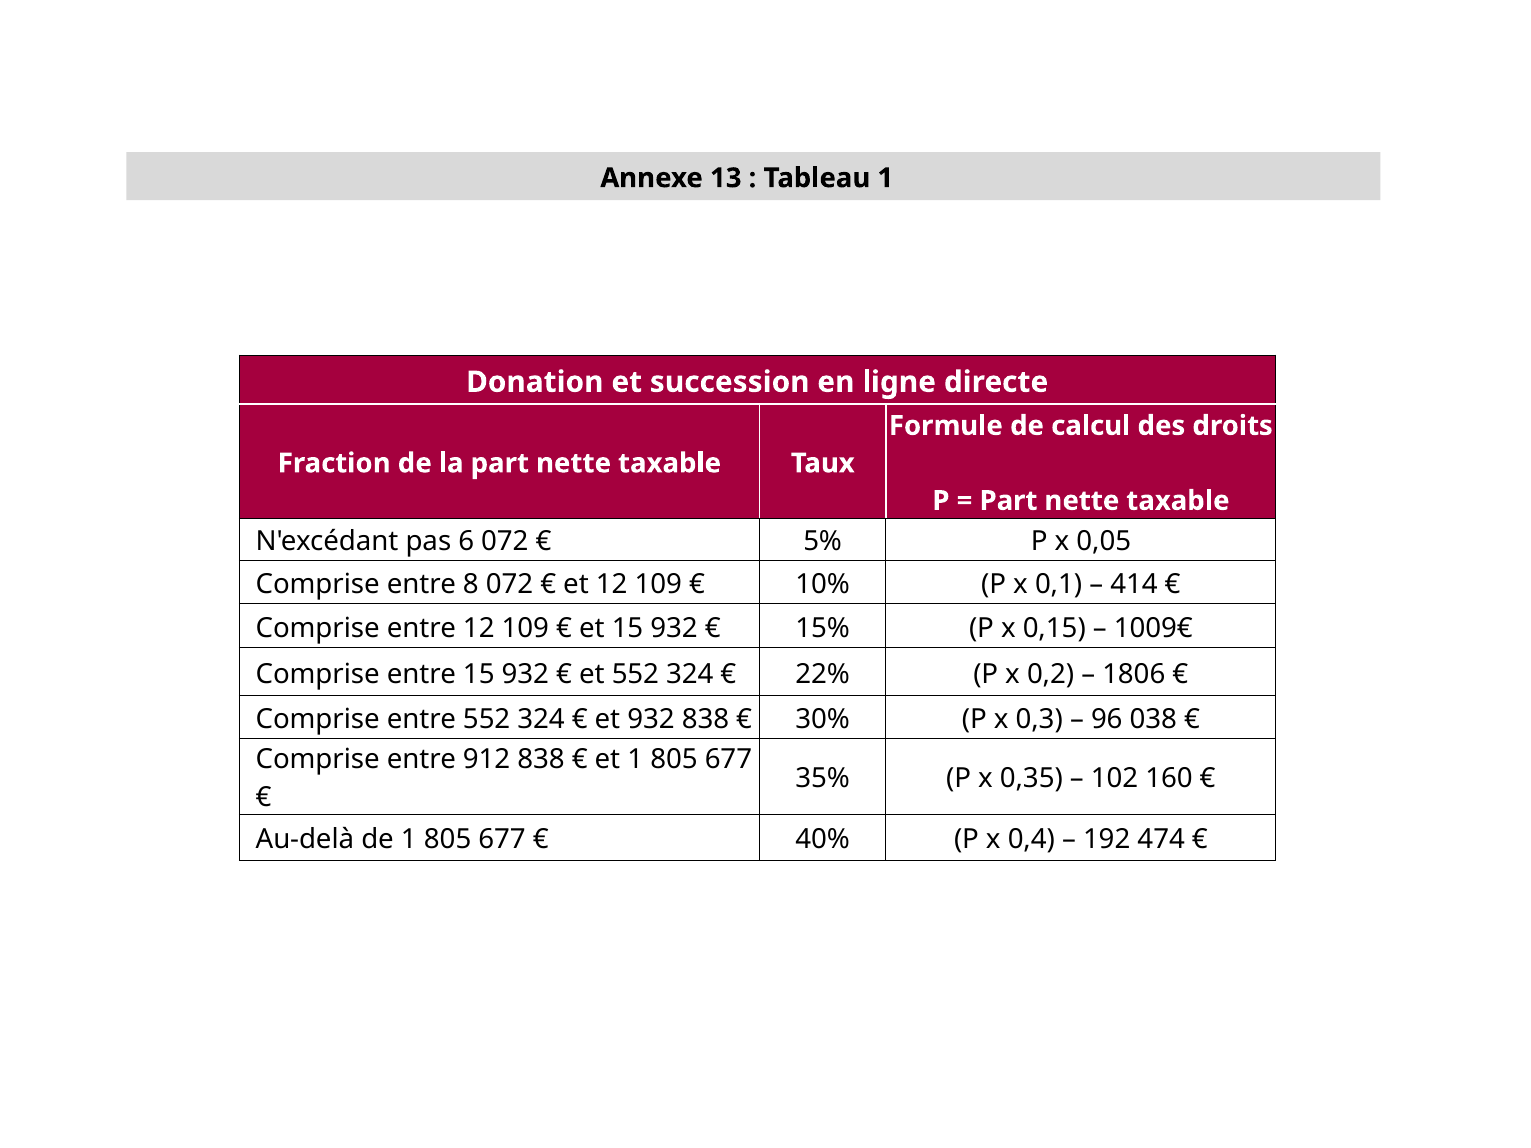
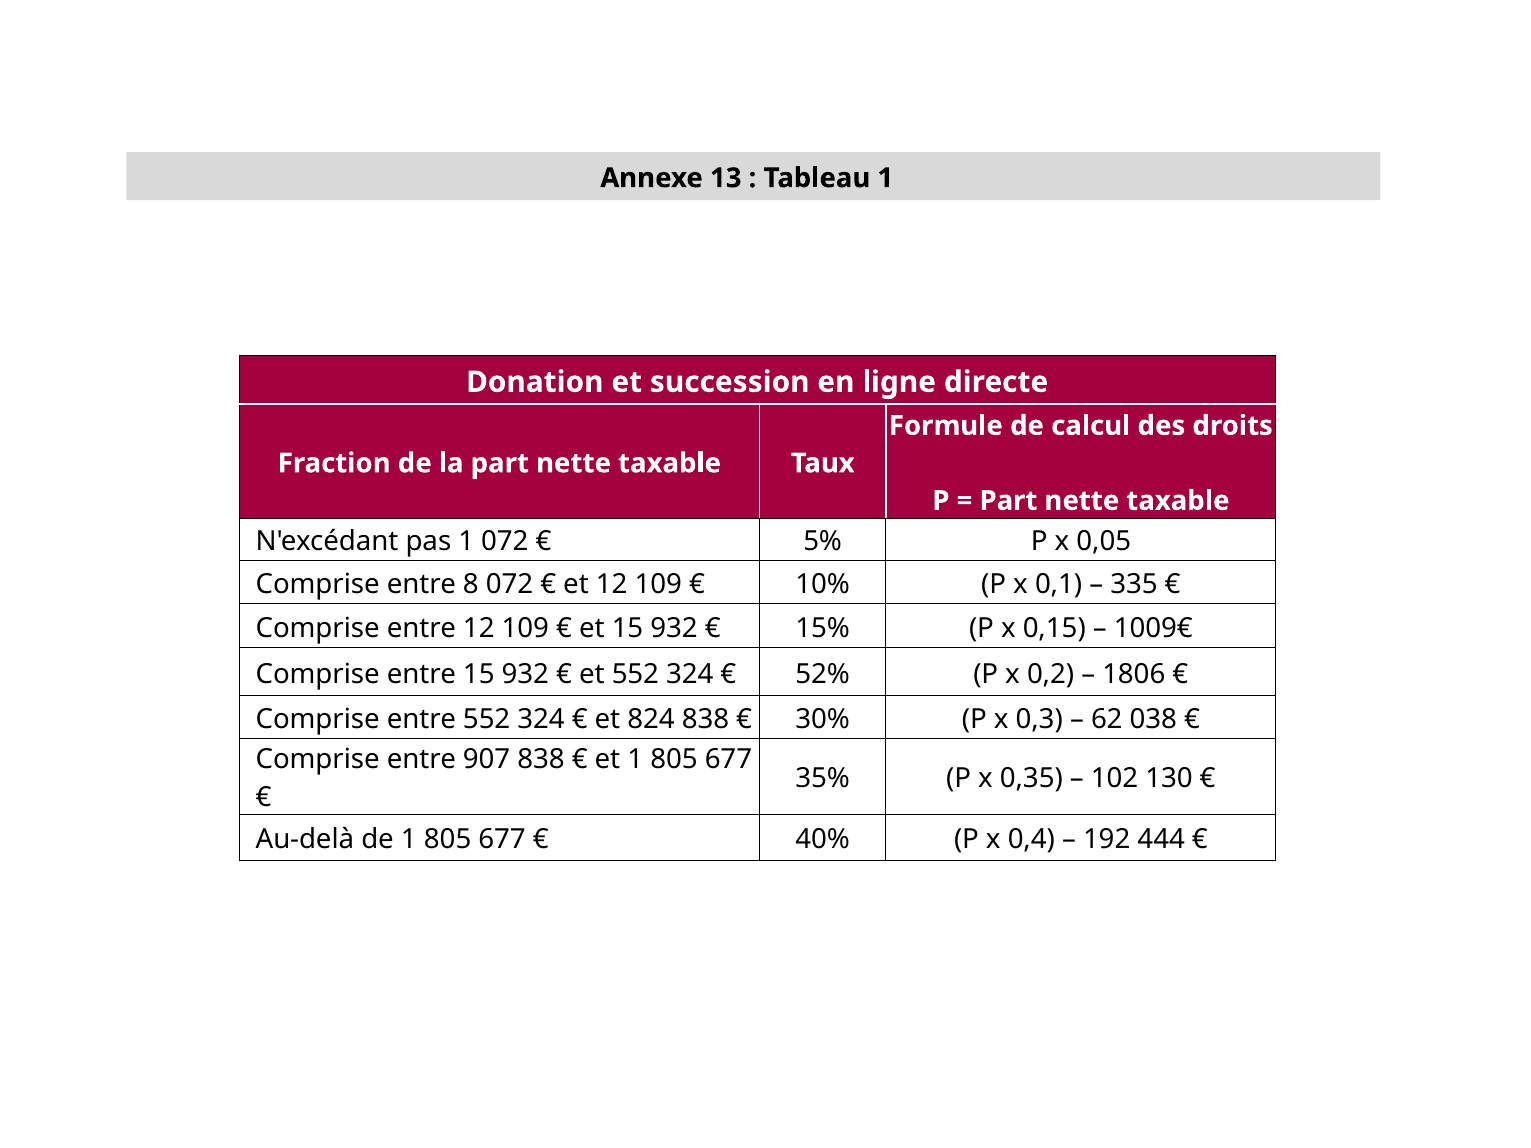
pas 6: 6 -> 1 (466, 542)
414: 414 -> 335 (1134, 584)
22%: 22% -> 52% (823, 674)
et 932: 932 -> 824 (651, 719)
96: 96 -> 62 (1107, 719)
912: 912 -> 907 (487, 760)
160: 160 -> 130 (1169, 779)
474: 474 -> 444 (1161, 840)
